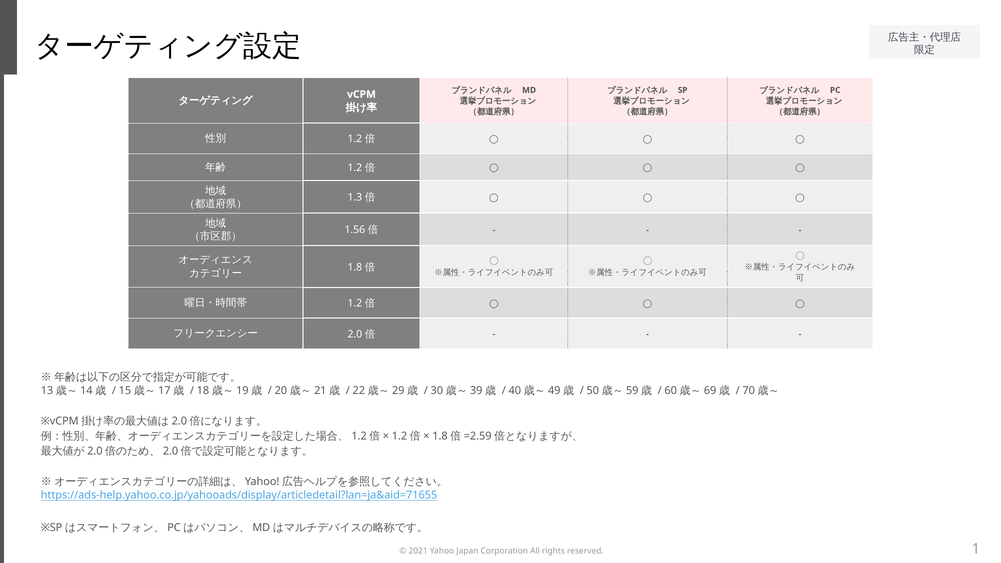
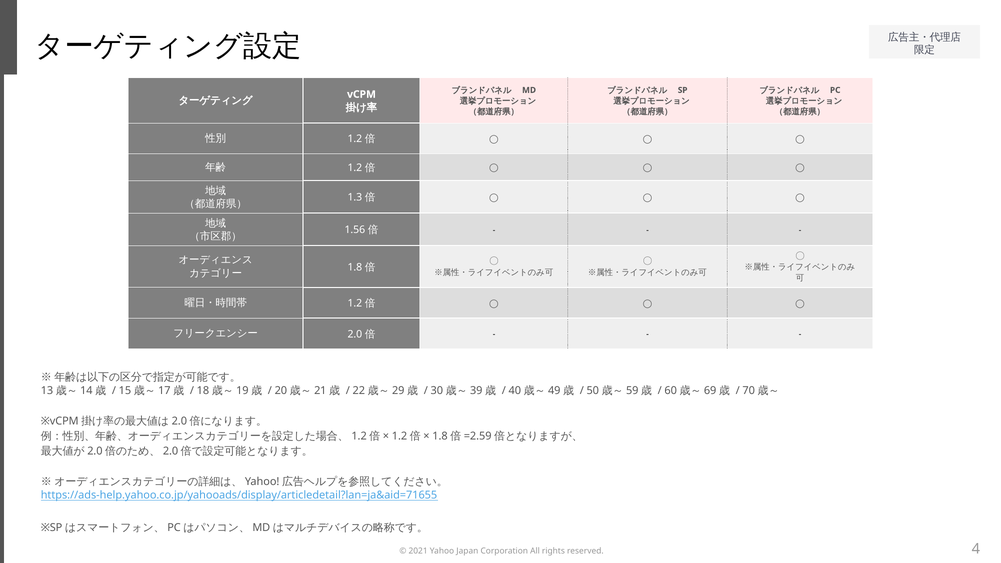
1: 1 -> 4 (976, 549)
